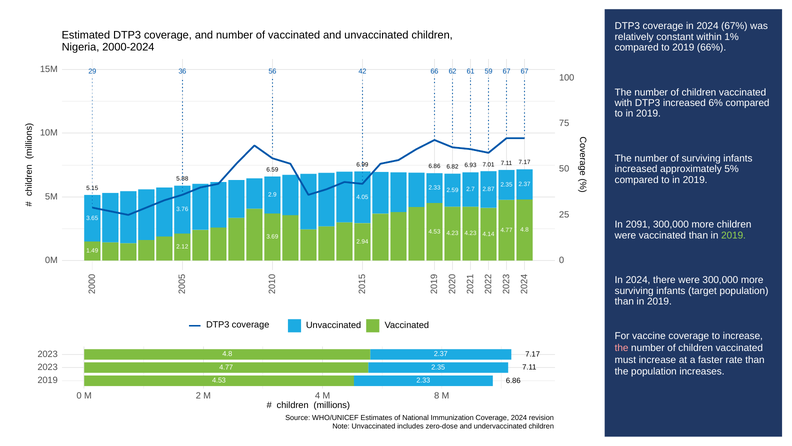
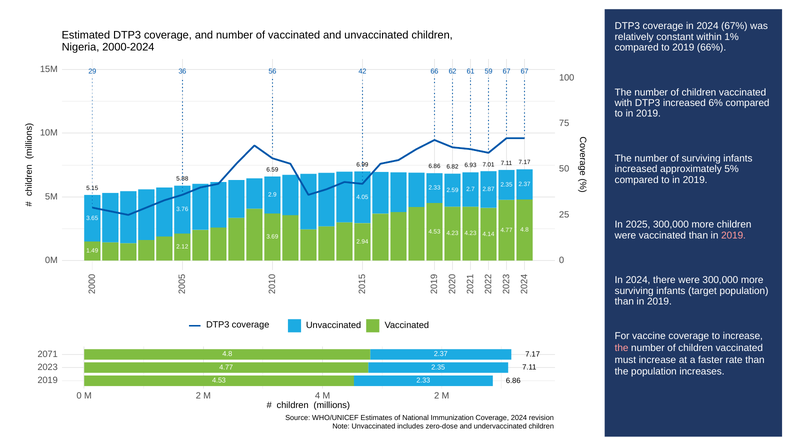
2091: 2091 -> 2025 (638, 224)
2019 colour: light green -> pink (734, 235)
2023: 2023 -> 2071 (48, 354)
4 M 8: 8 -> 2 (437, 395)
